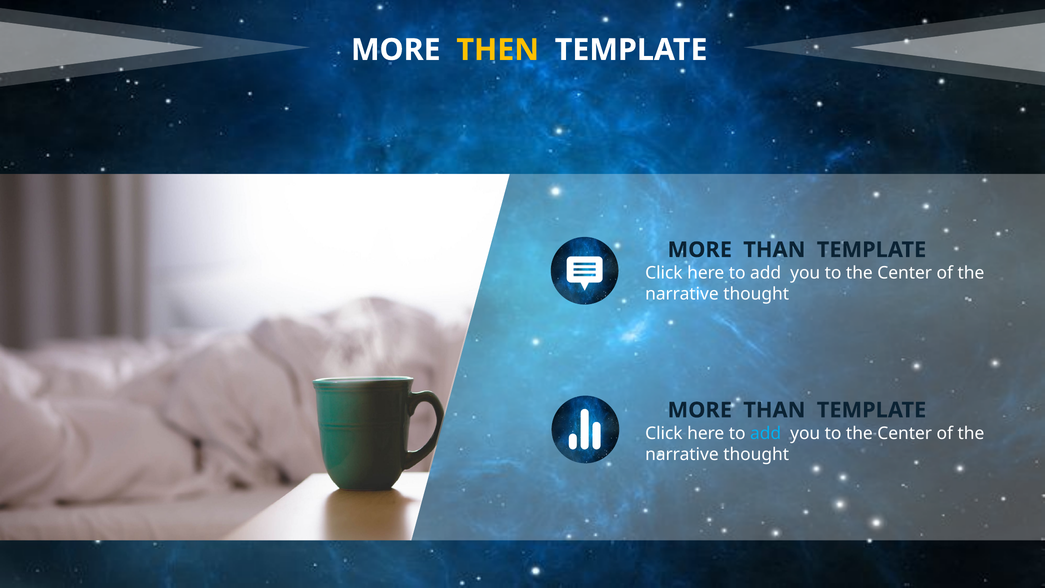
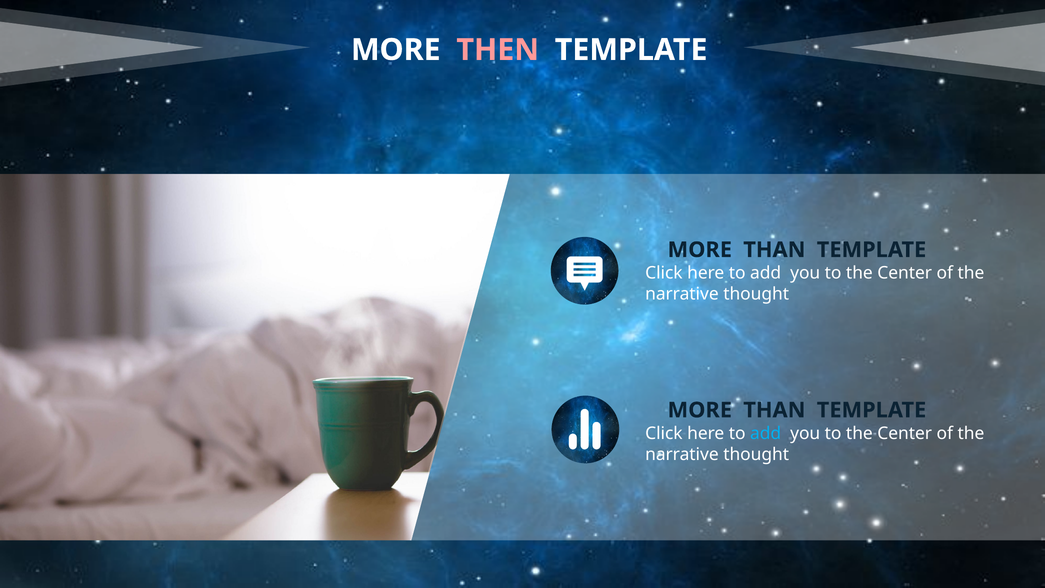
THEN colour: yellow -> pink (498, 50)
